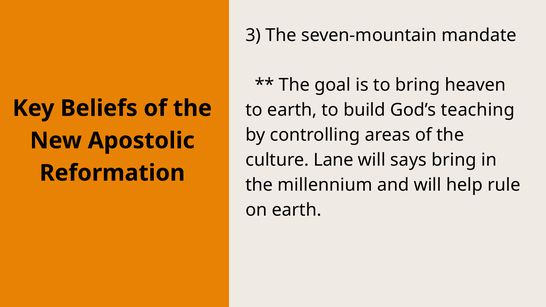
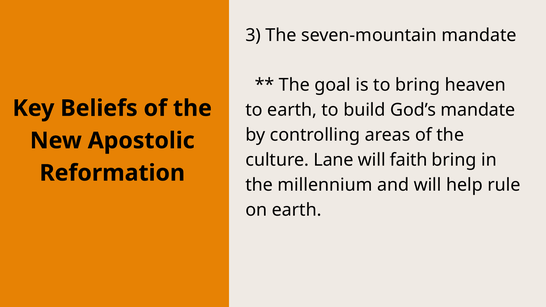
God’s teaching: teaching -> mandate (478, 110)
says: says -> faith (409, 160)
